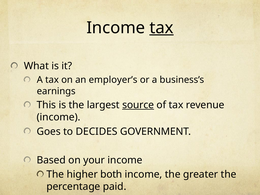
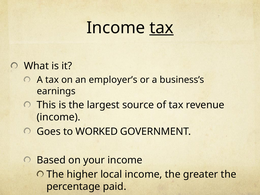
source underline: present -> none (138, 105)
DECIDES: DECIDES -> WORKED (97, 131)
both: both -> local (111, 174)
